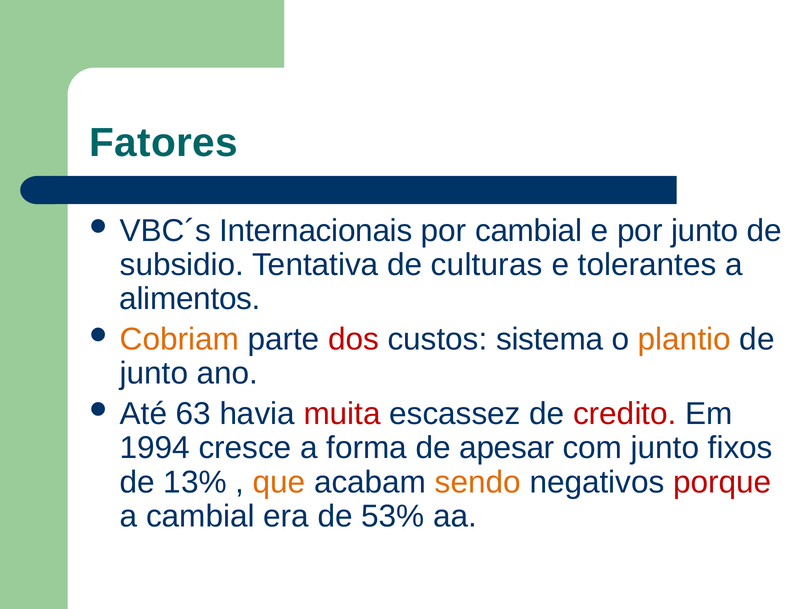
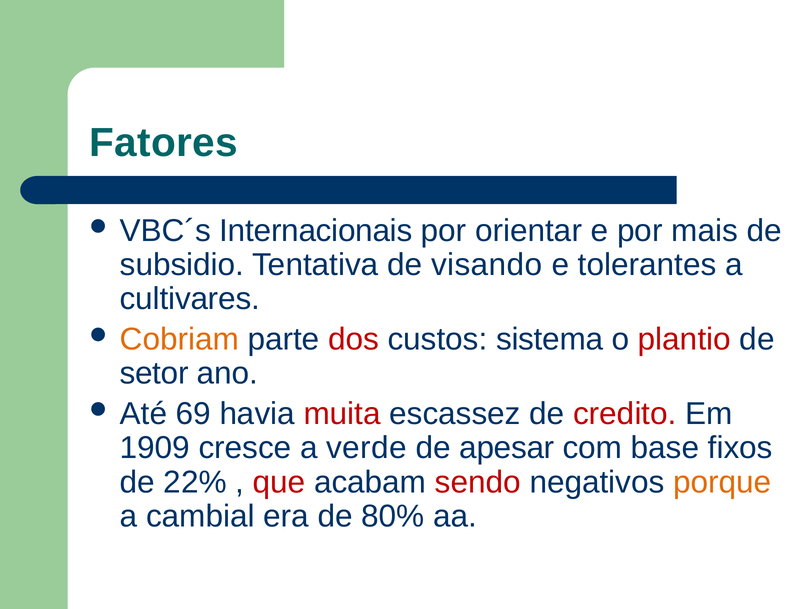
por cambial: cambial -> orientar (529, 231)
por junto: junto -> mais (705, 231)
culturas: culturas -> visando (487, 265)
alimentos: alimentos -> cultivares (190, 299)
plantio colour: orange -> red (684, 339)
junto: junto -> setor (154, 373)
63: 63 -> 69 (193, 414)
1994: 1994 -> 1909 (155, 448)
forma: forma -> verde (366, 448)
com junto: junto -> base (665, 448)
13%: 13% -> 22% (195, 482)
que colour: orange -> red (279, 482)
sendo colour: orange -> red (478, 482)
porque colour: red -> orange (722, 482)
53%: 53% -> 80% (393, 516)
